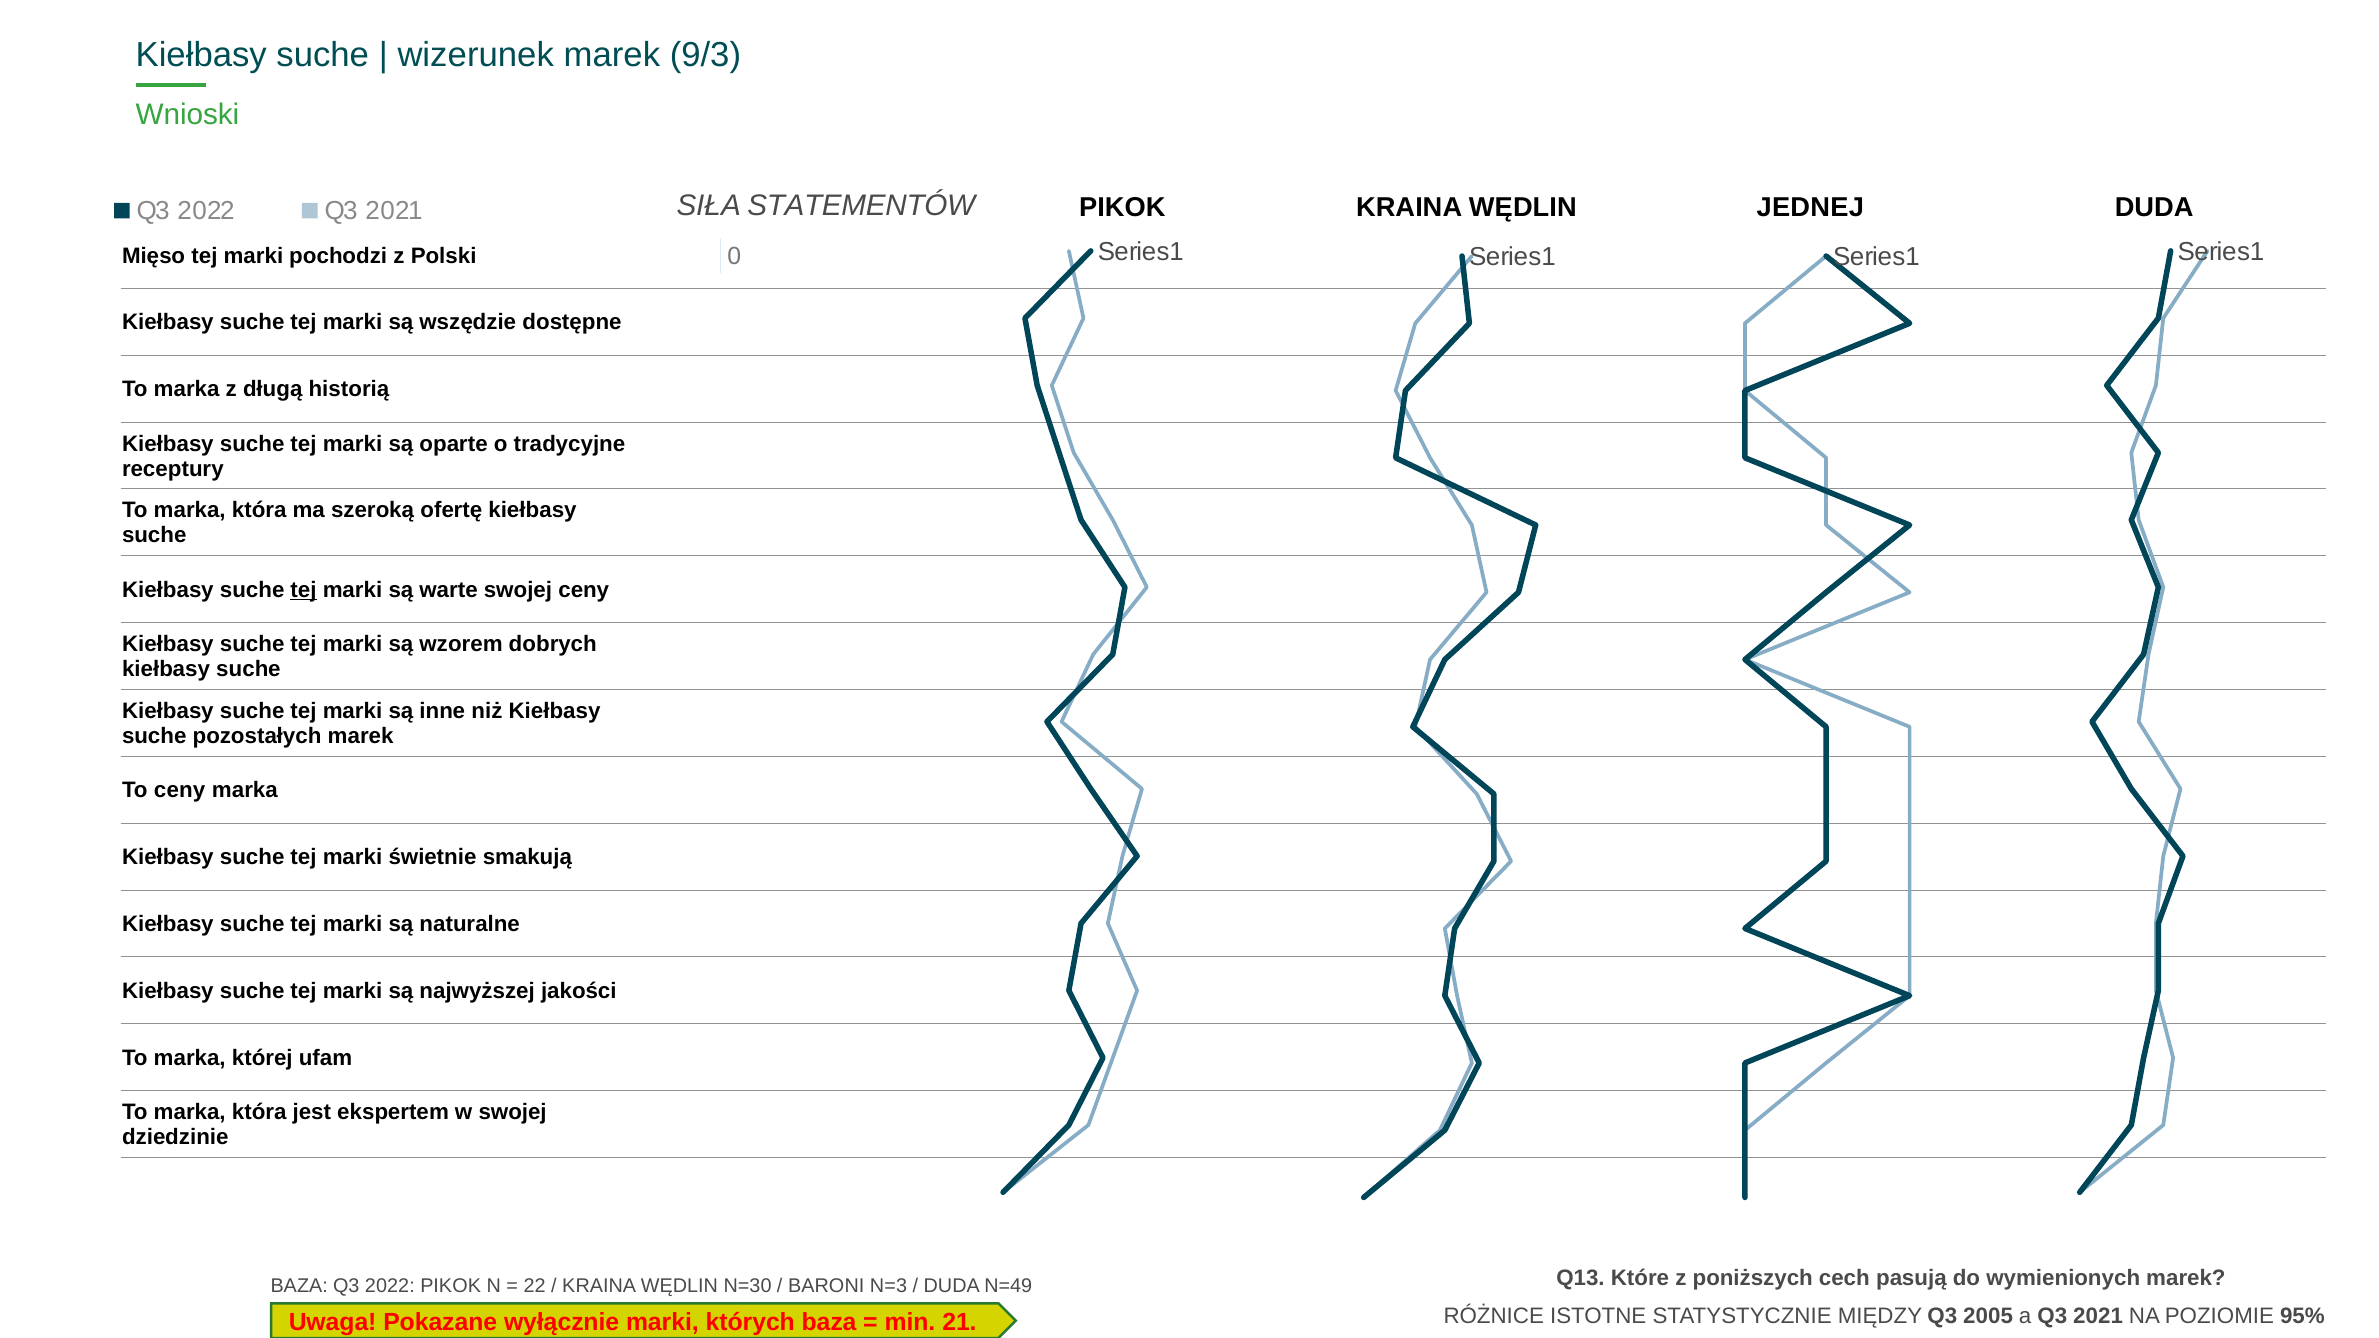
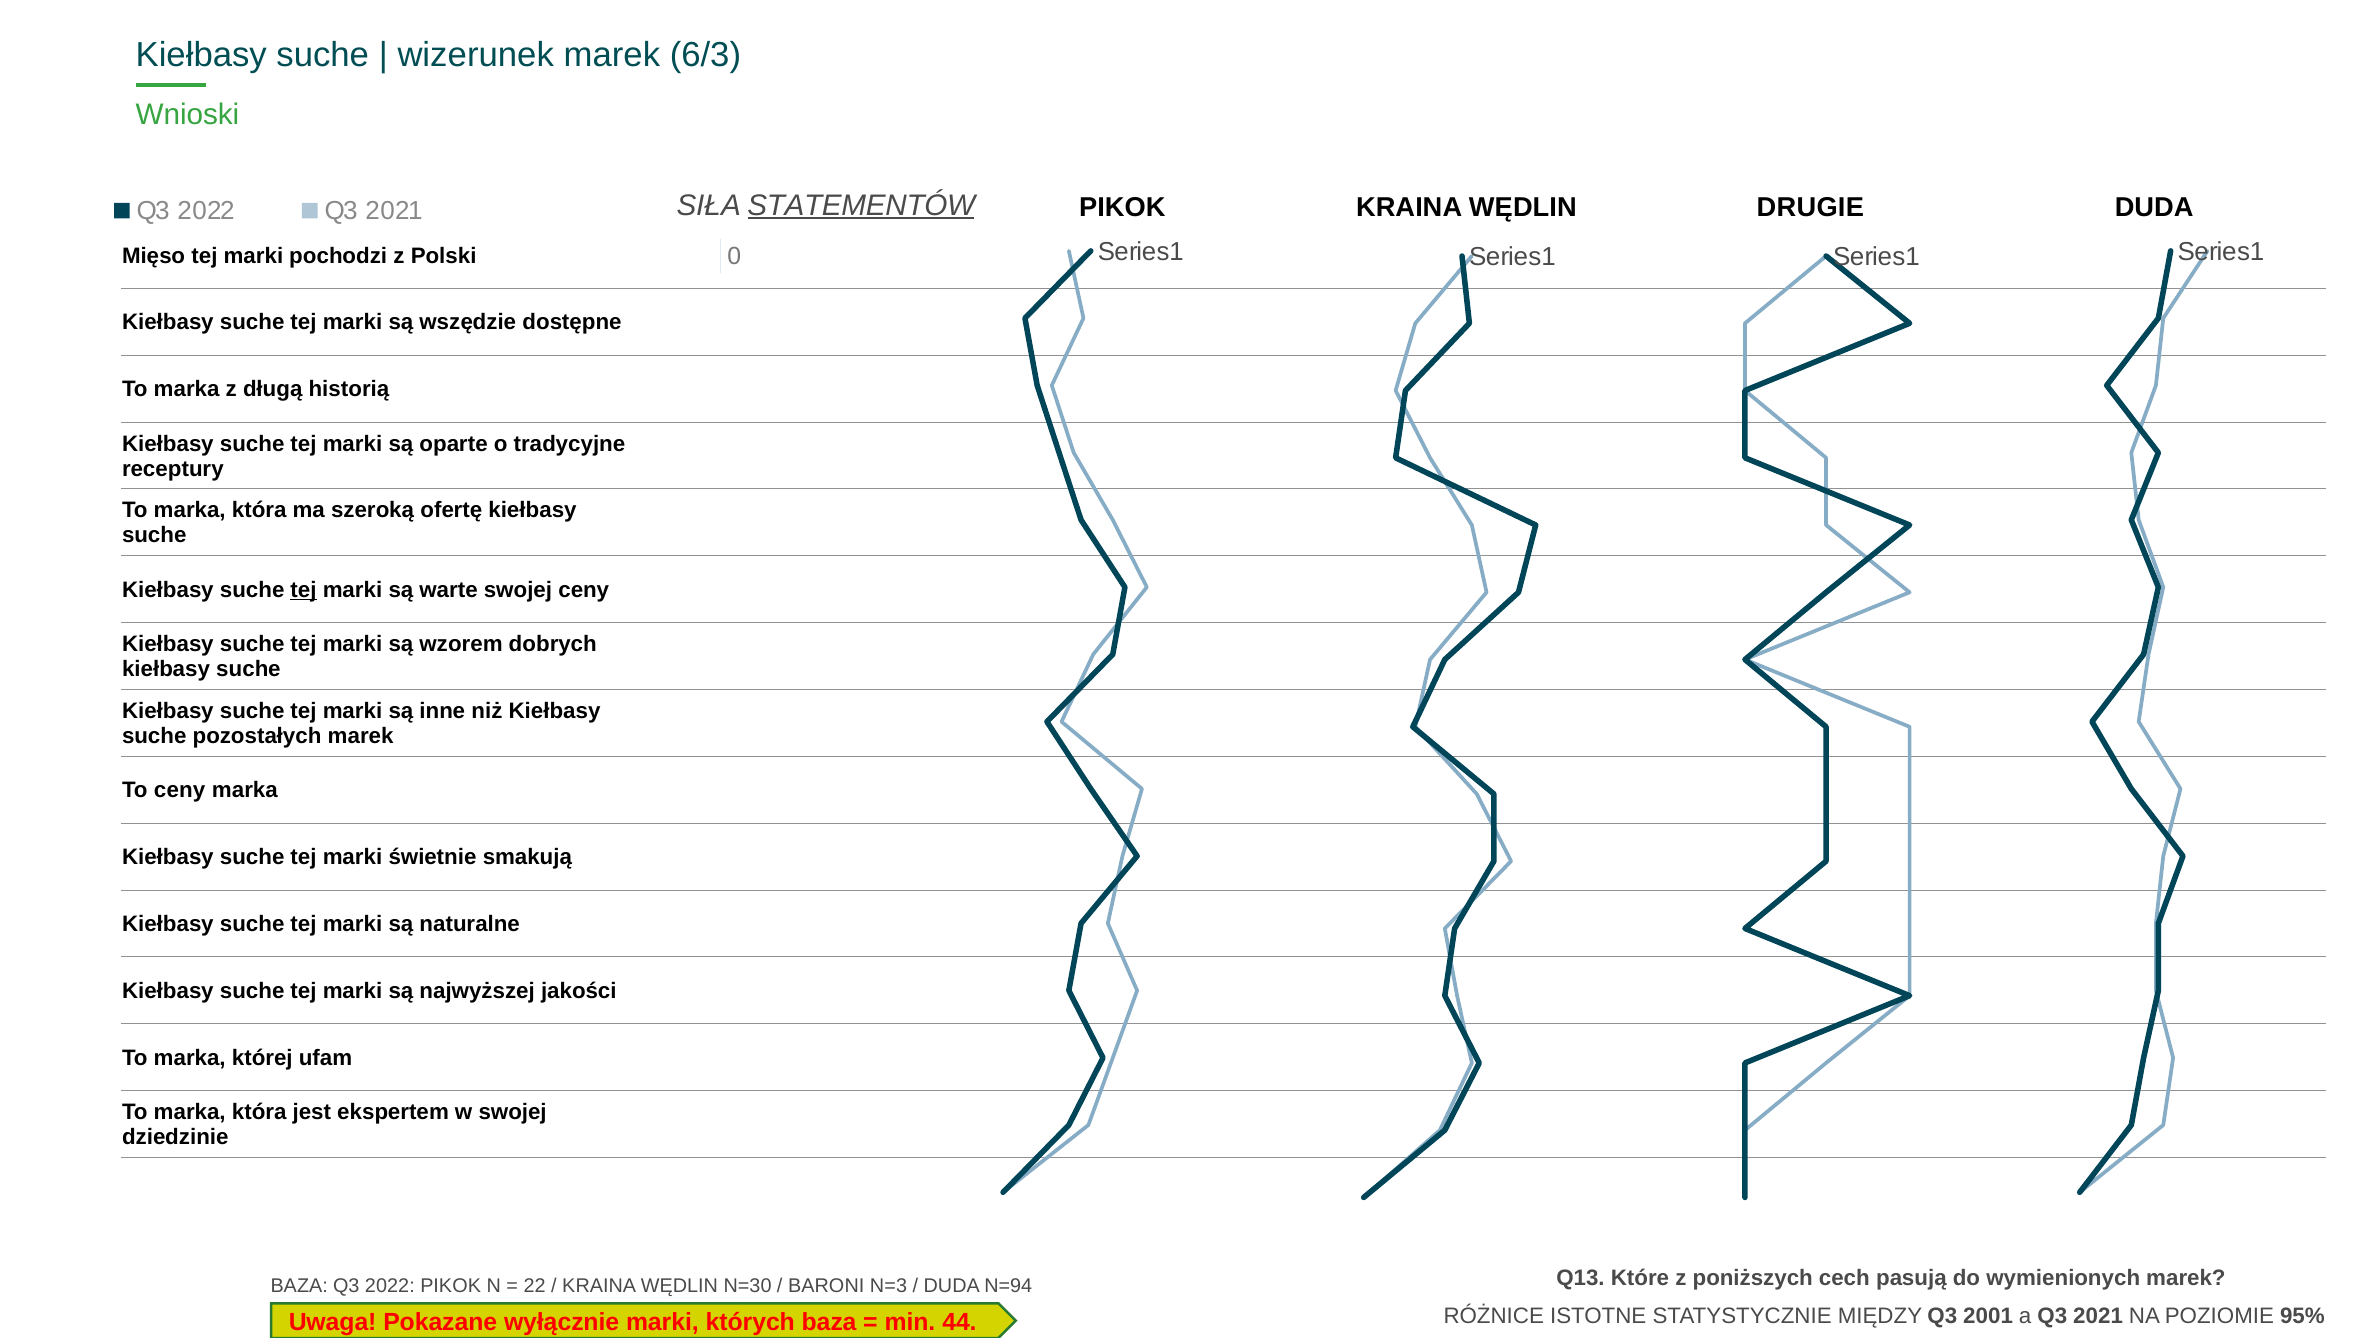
9/3: 9/3 -> 6/3 (705, 55)
STATEMENTÓW underline: none -> present (861, 205)
JEDNEJ: JEDNEJ -> DRUGIE (1810, 207)
N=49: N=49 -> N=94 (1008, 1286)
2005: 2005 -> 2001 (1988, 1316)
21: 21 -> 44 (959, 1323)
